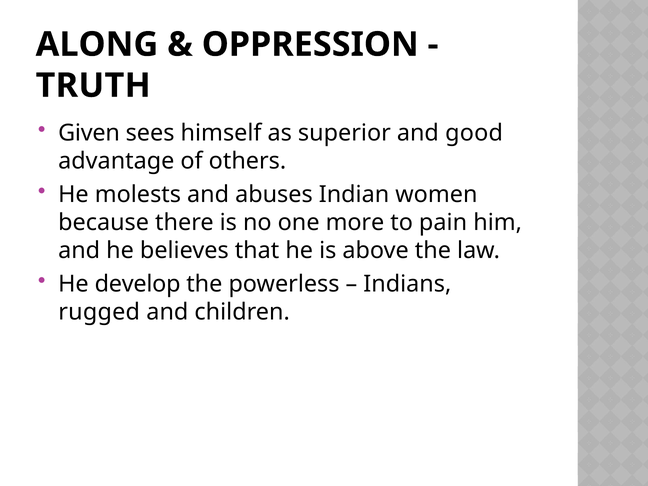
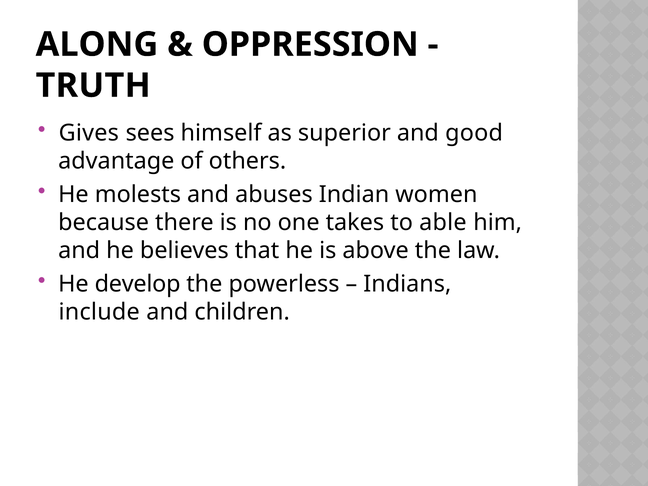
Given: Given -> Gives (89, 133)
more: more -> takes (355, 223)
pain: pain -> able (443, 223)
rugged: rugged -> include (99, 312)
